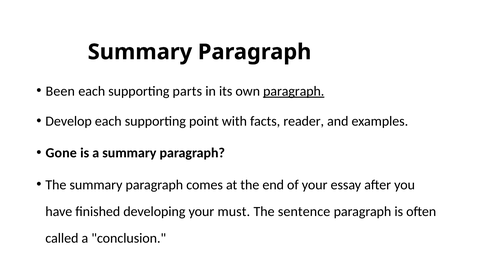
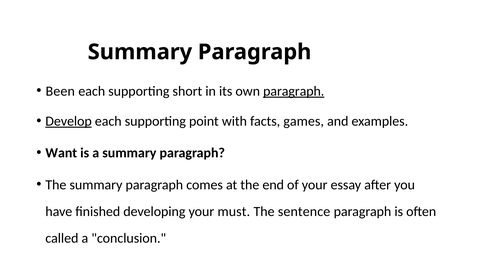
parts: parts -> short (187, 91)
Develop underline: none -> present (69, 121)
reader: reader -> games (304, 121)
Gone: Gone -> Want (61, 153)
